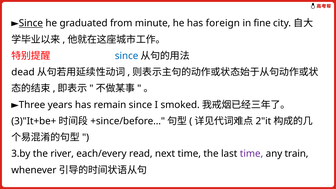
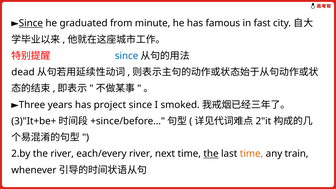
foreign: foreign -> famous (223, 23)
fine: fine -> fast (262, 23)
remain: remain -> project (110, 105)
3.by: 3.by -> 2.by (21, 154)
each/every read: read -> river (141, 154)
the underline: none -> present (211, 154)
time colour: purple -> orange (252, 154)
